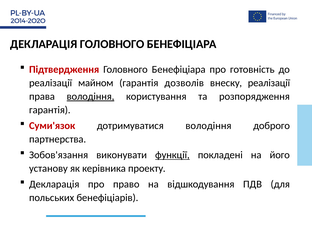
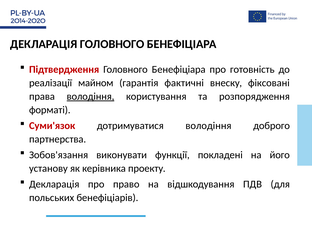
дозволів: дозволів -> фактичні (184, 83)
внеску реалізації: реалізації -> фіксовані (269, 83)
гарантія: гарантія -> форматі (50, 110)
функції underline: present -> none (172, 155)
